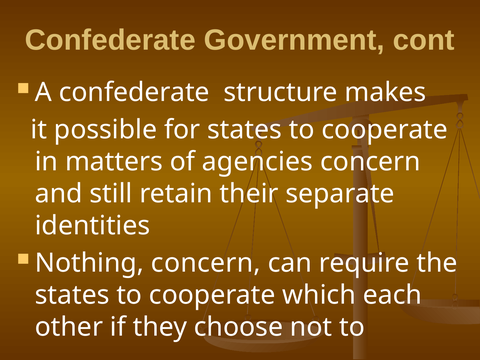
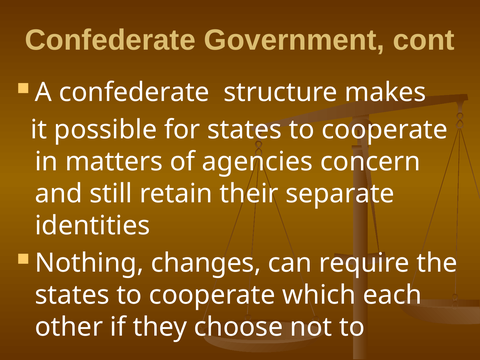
Nothing concern: concern -> changes (206, 263)
